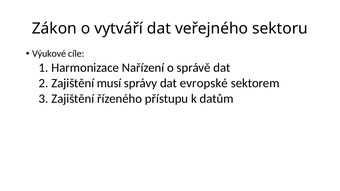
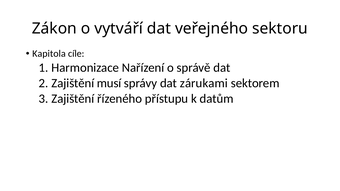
Výukové: Výukové -> Kapitola (49, 54)
evropské: evropské -> zárukami (204, 83)
